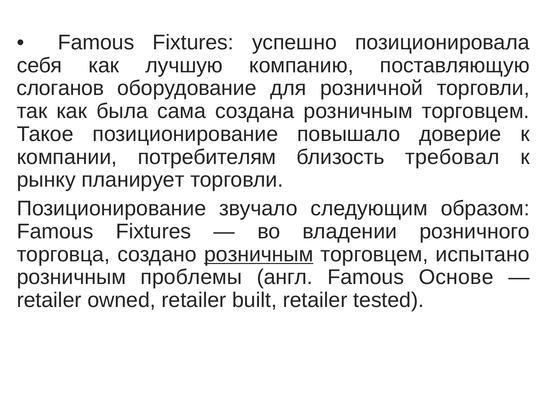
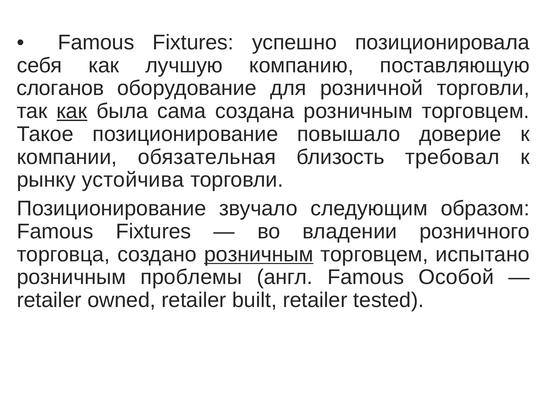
как underline: none -> present (72, 111)
потребителям: потребителям -> обязательная (207, 157)
планирует: планирует -> устойчива (133, 180)
Основе: Основе -> Особой (456, 278)
